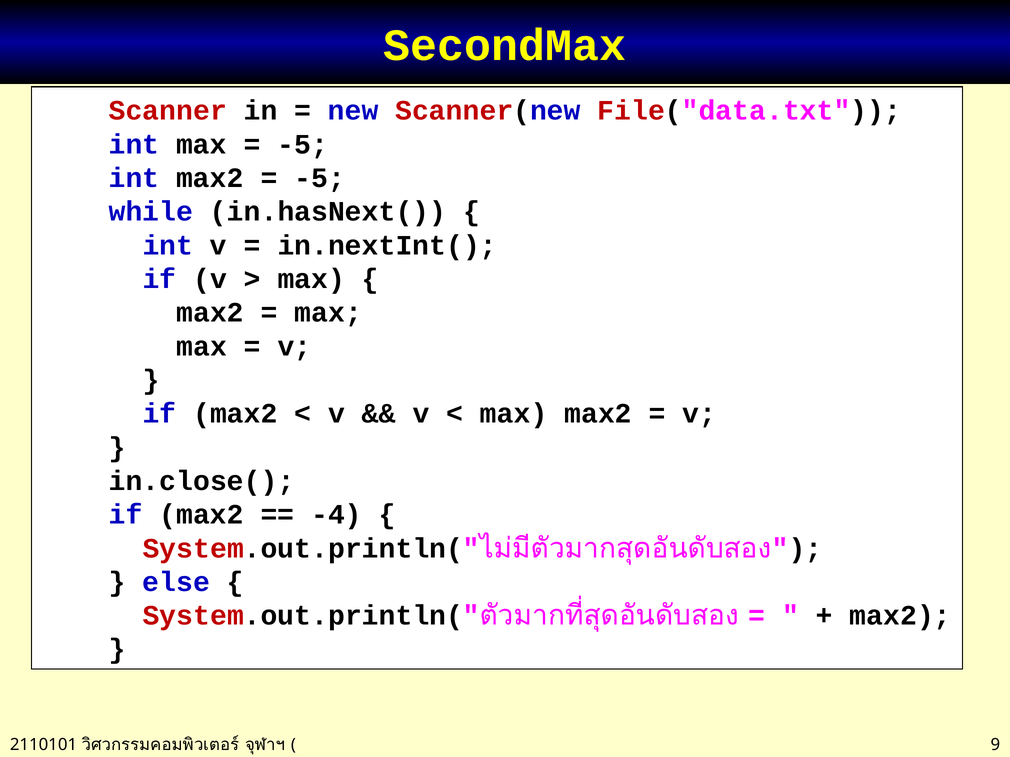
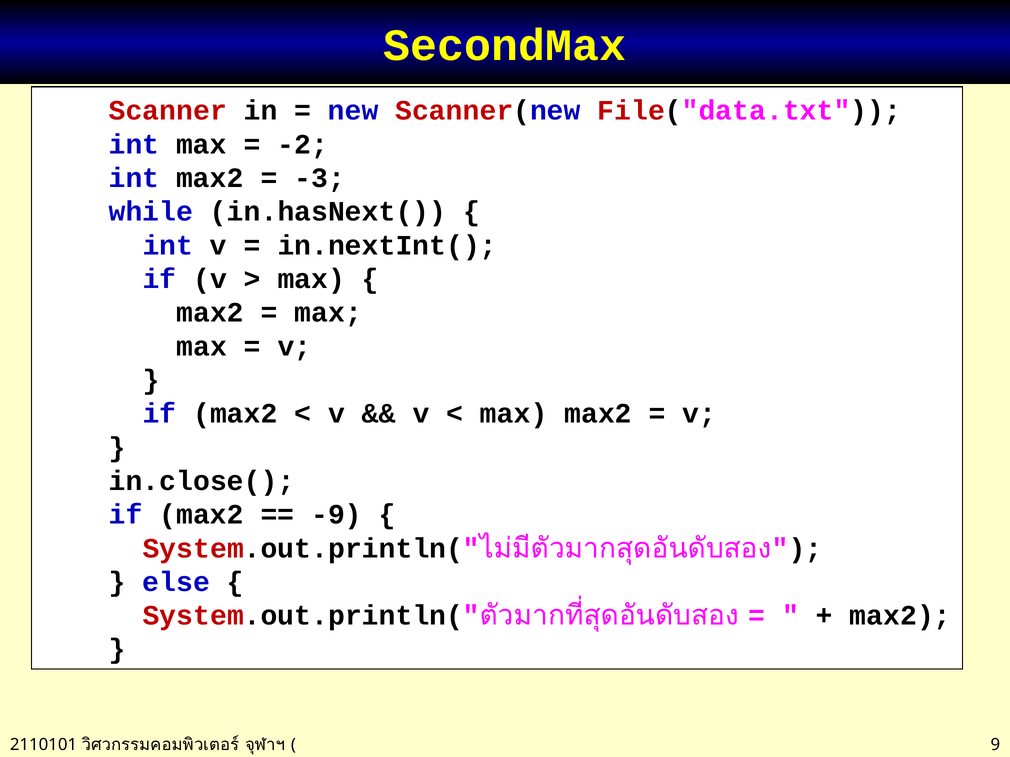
-5: -5 -> -2 (303, 144)
-5: -5 -> -3 (320, 178)
-4: -4 -> -9 (337, 515)
